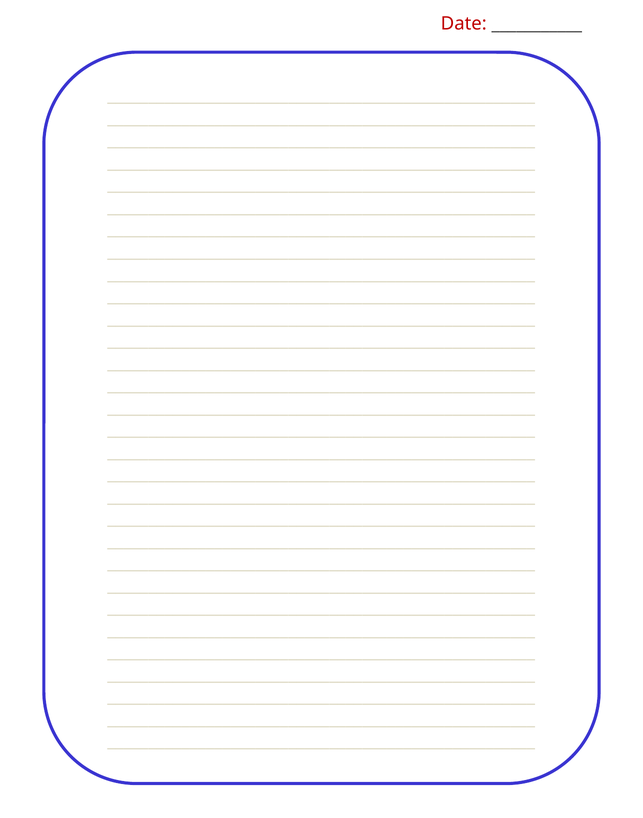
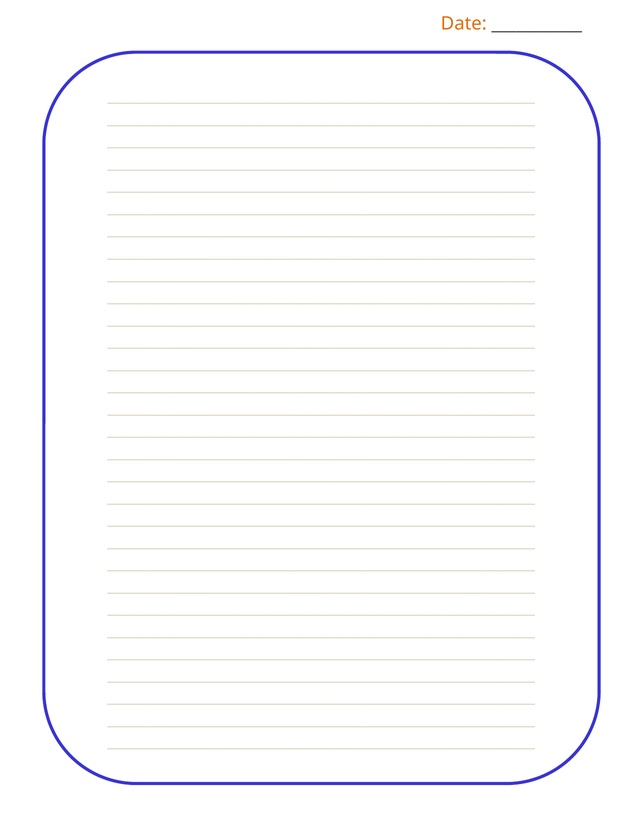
Date colour: red -> orange (464, 23)
